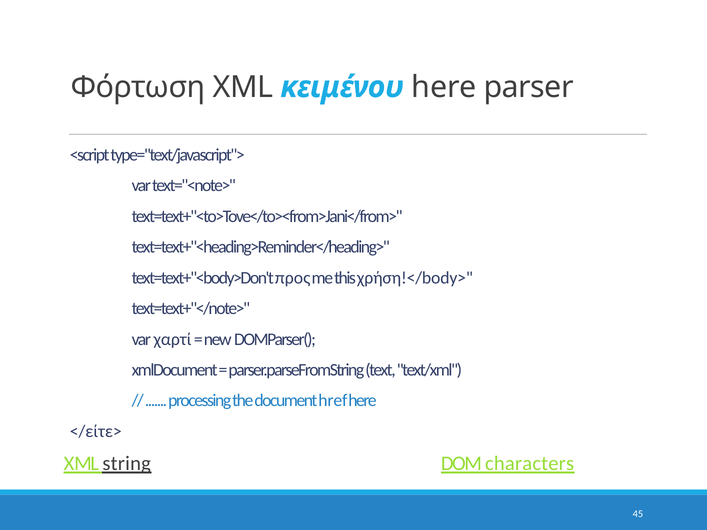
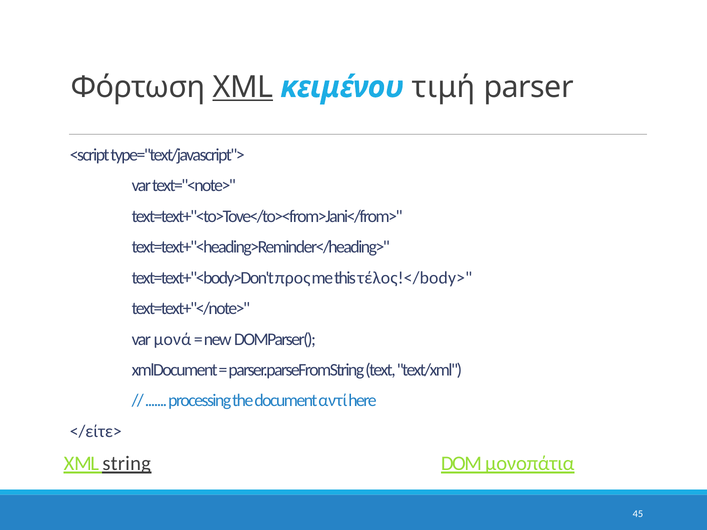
XML underline: none -> present (243, 87)
κειμένου here: here -> τιμή (444, 87)
χρήση!</body>: χρήση!</body> -> τέλος!</body> (415, 278)
χαρτί: χαρτί -> μονά (172, 339)
href: href -> αντί (333, 401)
characters: characters -> μονοπάτια (530, 464)
